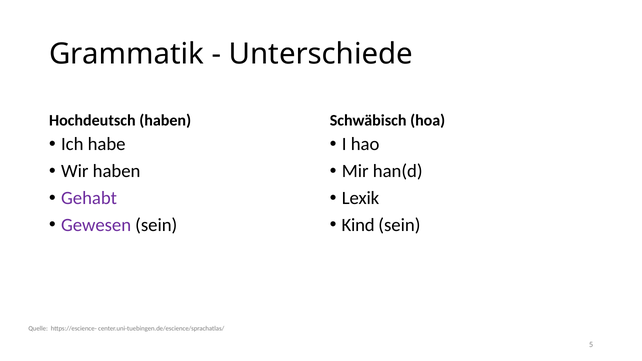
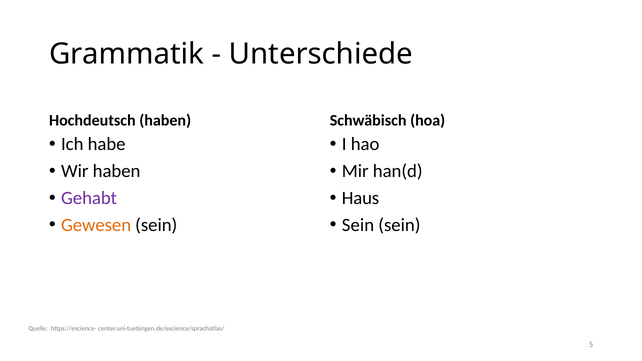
Lexik: Lexik -> Haus (360, 198)
Gewesen colour: purple -> orange (96, 225)
Kind: Kind -> Sein (358, 225)
